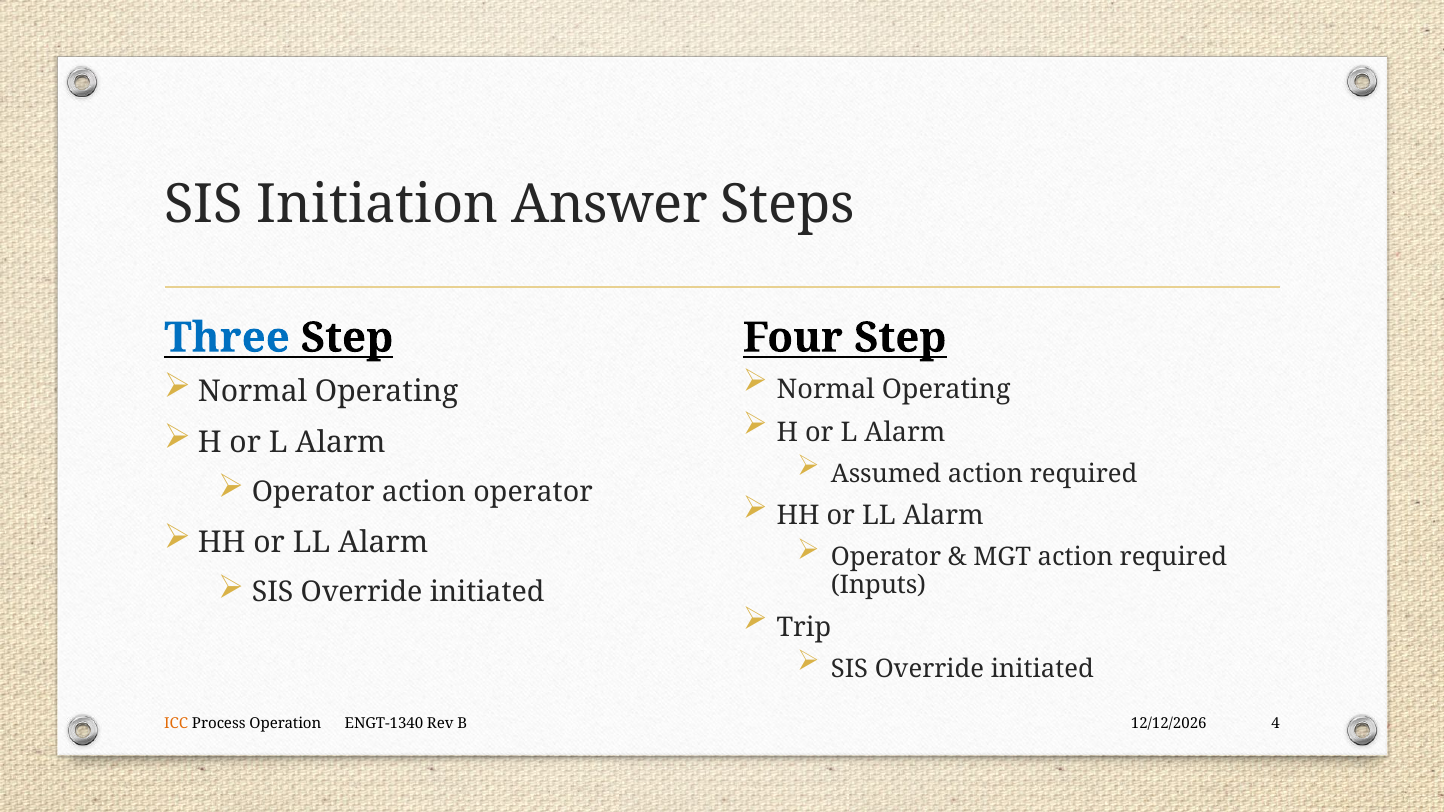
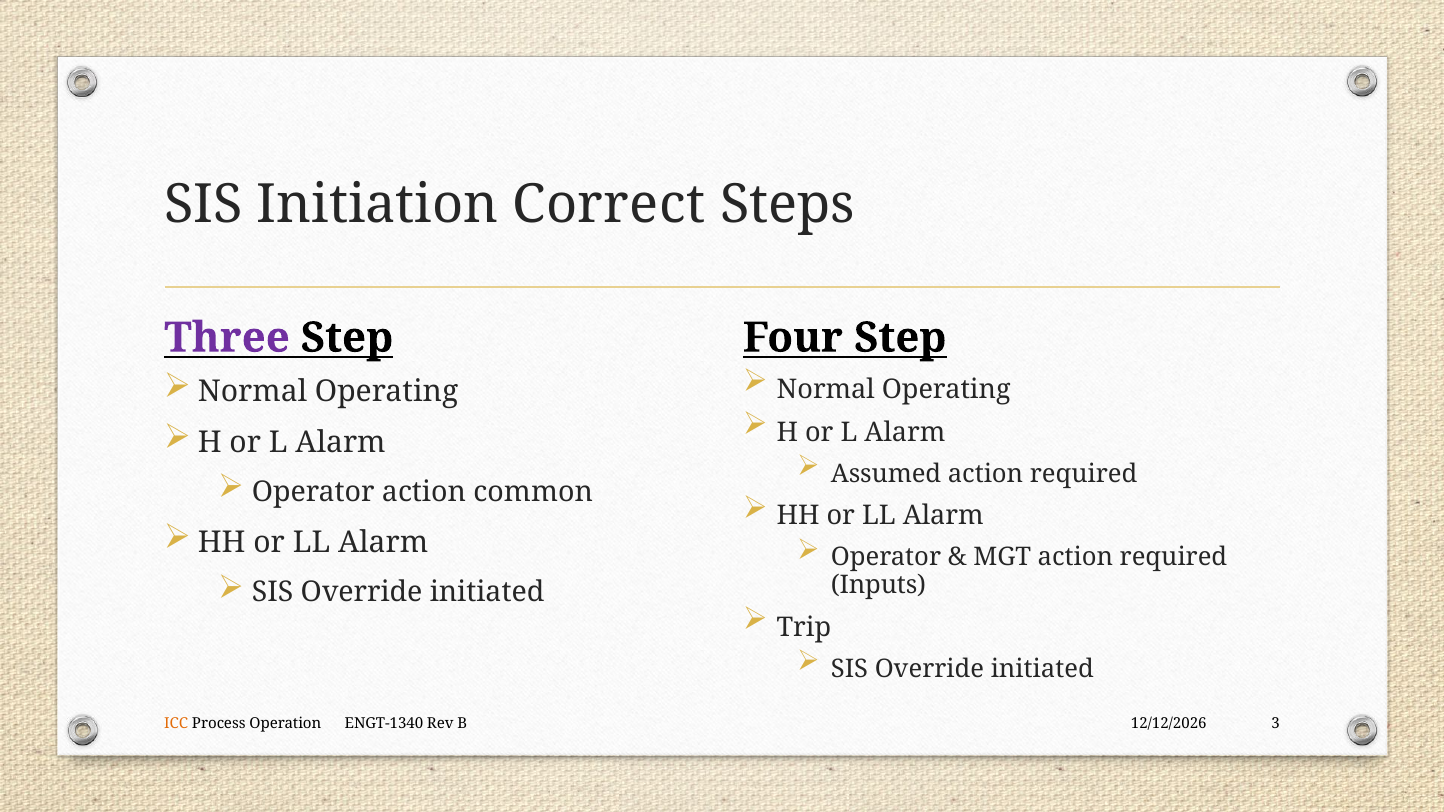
Answer: Answer -> Correct (609, 204)
Three colour: blue -> purple (227, 338)
action operator: operator -> common (533, 492)
4: 4 -> 3 (1276, 723)
